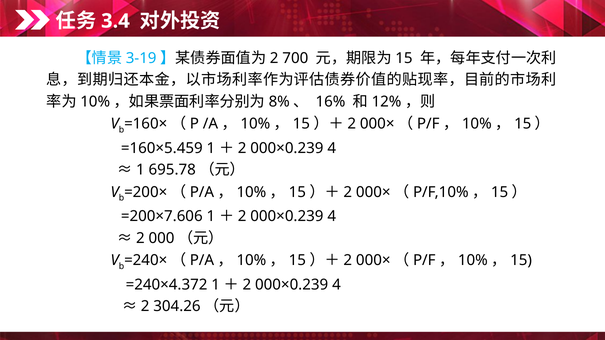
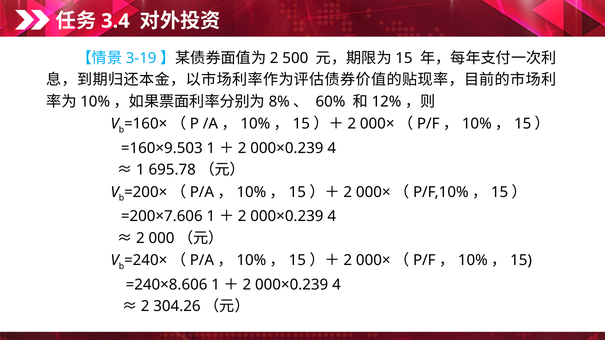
700: 700 -> 500 (295, 58)
16%: 16% -> 60% (330, 102)
=160×5.459: =160×5.459 -> =160×9.503 (162, 148)
=240×4.372: =240×4.372 -> =240×8.606 (167, 285)
